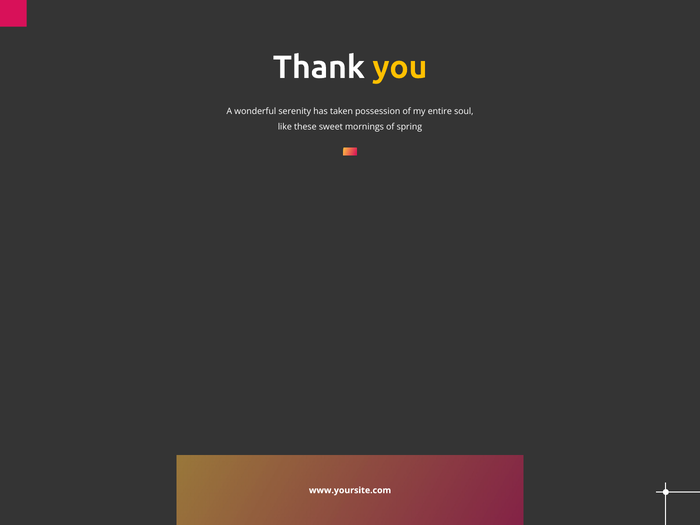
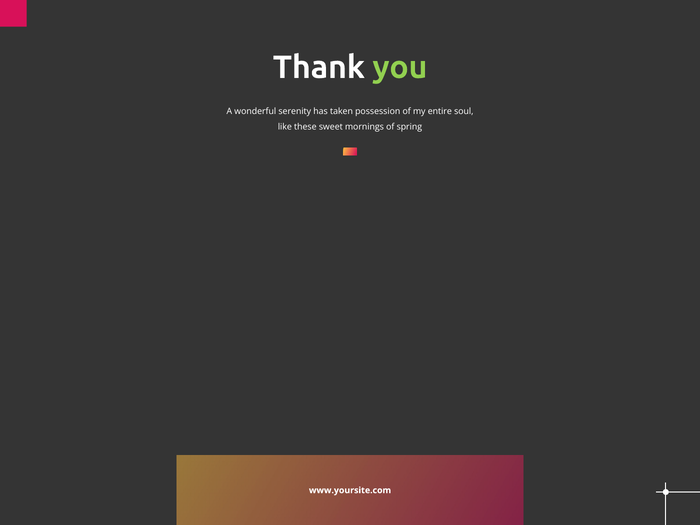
you colour: yellow -> light green (400, 67)
